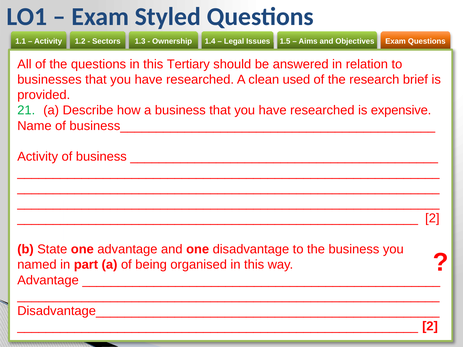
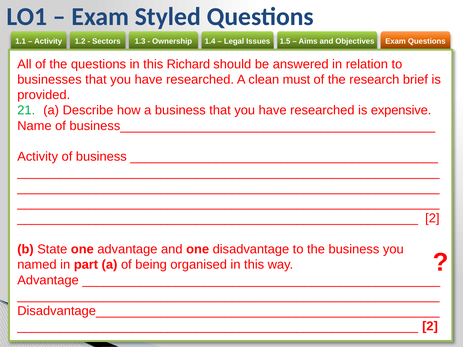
Tertiary: Tertiary -> Richard (188, 64)
used: used -> must (296, 80)
